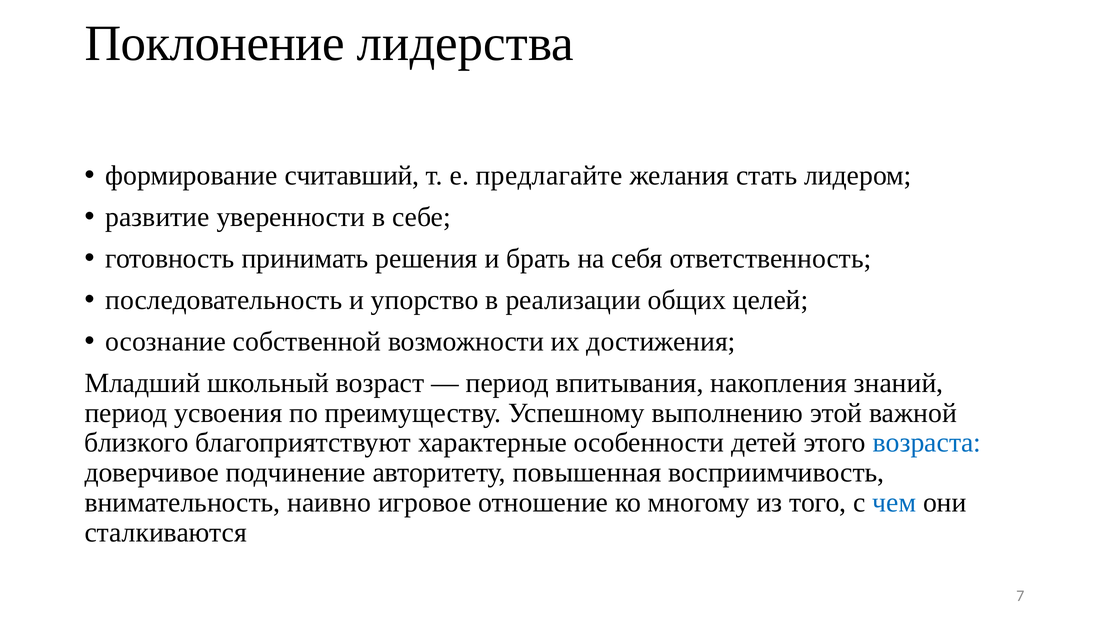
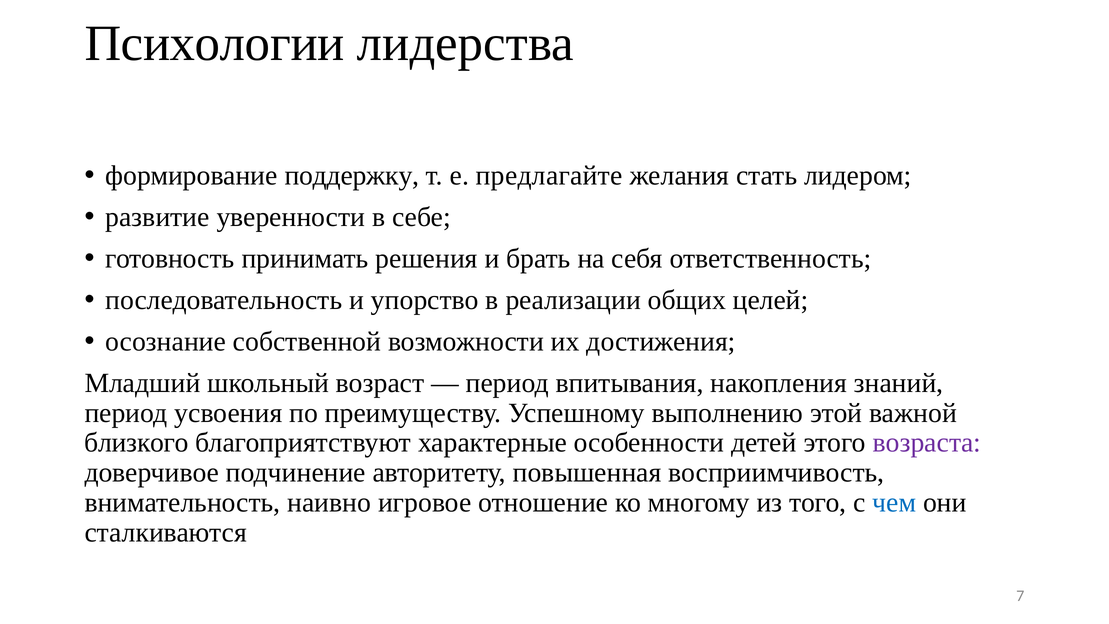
Поклонение: Поклонение -> Психологии (215, 43)
считавший: считавший -> поддержку (352, 175)
возраста colour: blue -> purple (927, 443)
